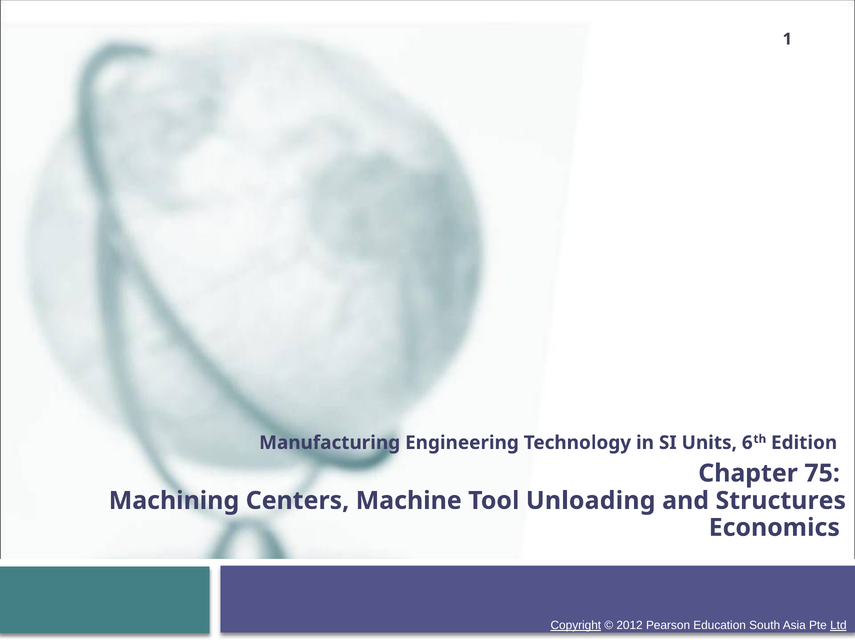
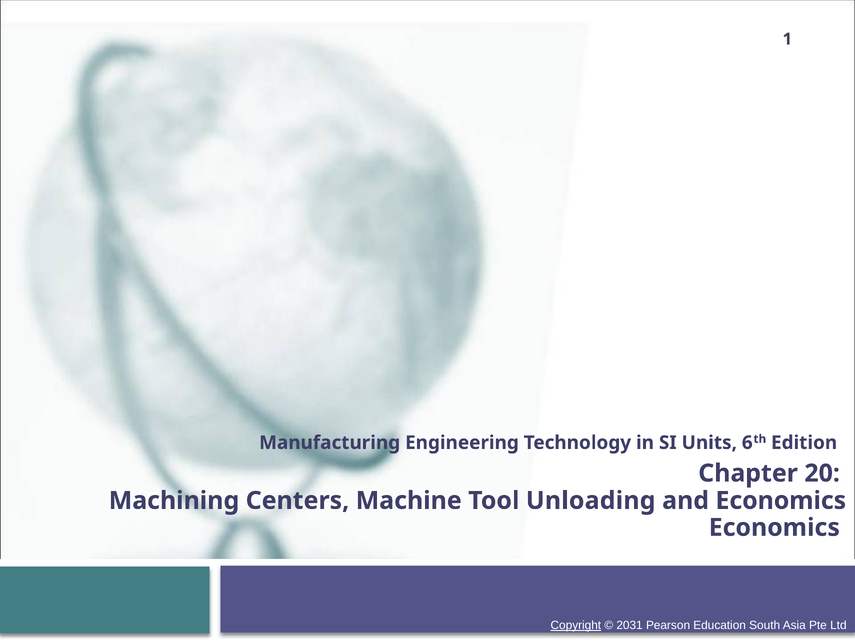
75: 75 -> 20 (822, 473)
and Structures: Structures -> Economics (781, 500)
2012: 2012 -> 2031 (630, 625)
Ltd underline: present -> none (838, 625)
